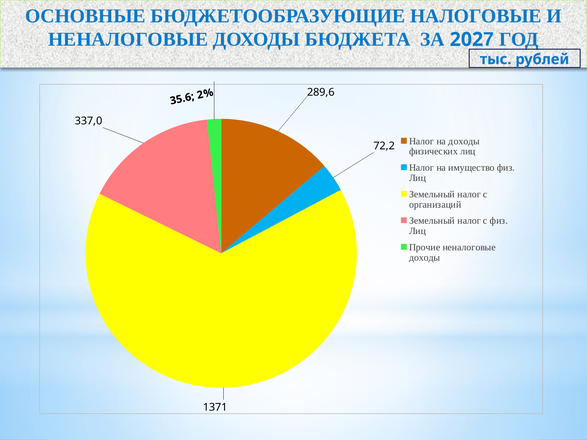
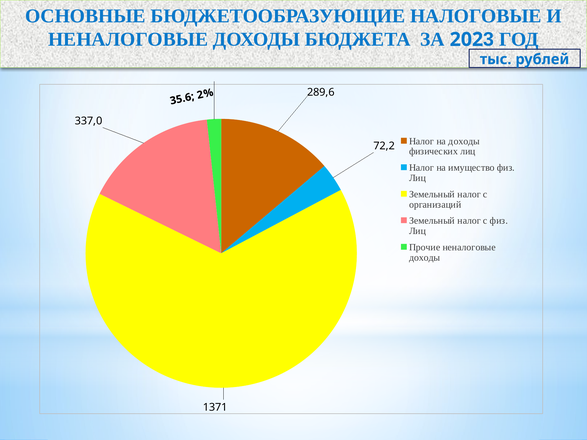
7: 7 -> 3 (489, 40)
